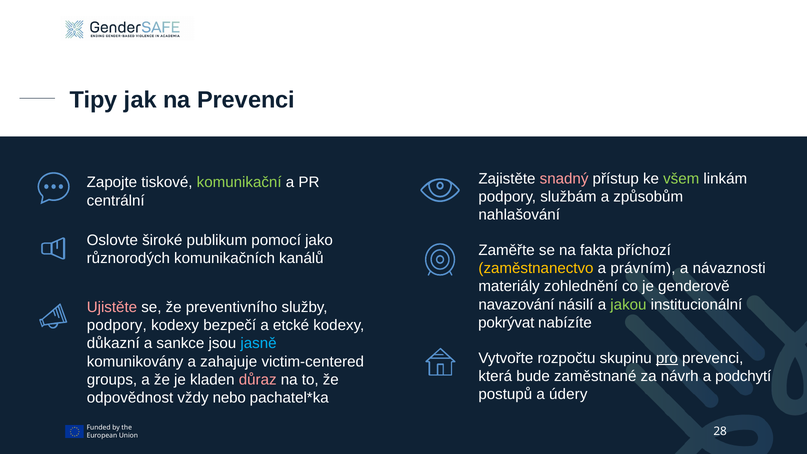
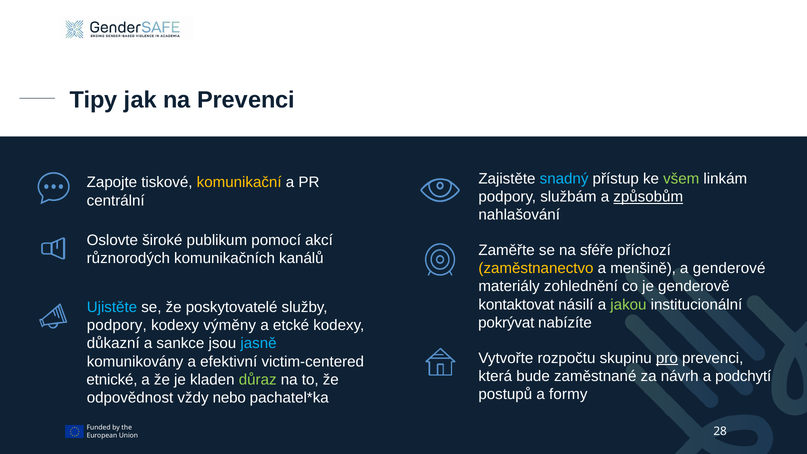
snadný colour: pink -> light blue (564, 179)
komunikační colour: light green -> yellow (239, 182)
způsobům underline: none -> present (648, 197)
jako: jako -> akcí (319, 240)
fakta: fakta -> sféře (597, 250)
právním: právním -> menšině (643, 268)
návaznosti: návaznosti -> genderové (729, 268)
navazování: navazování -> kontaktovat (516, 305)
Ujistěte colour: pink -> light blue (112, 307)
preventivního: preventivního -> poskytovatelé (232, 307)
bezpečí: bezpečí -> výměny (230, 325)
zahajuje: zahajuje -> efektivní (229, 361)
groups: groups -> etnické (112, 380)
důraz colour: pink -> light green (258, 380)
údery: údery -> formy (568, 394)
